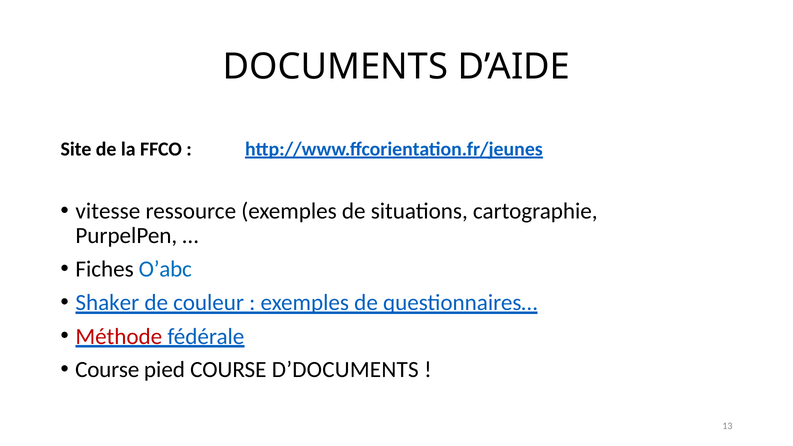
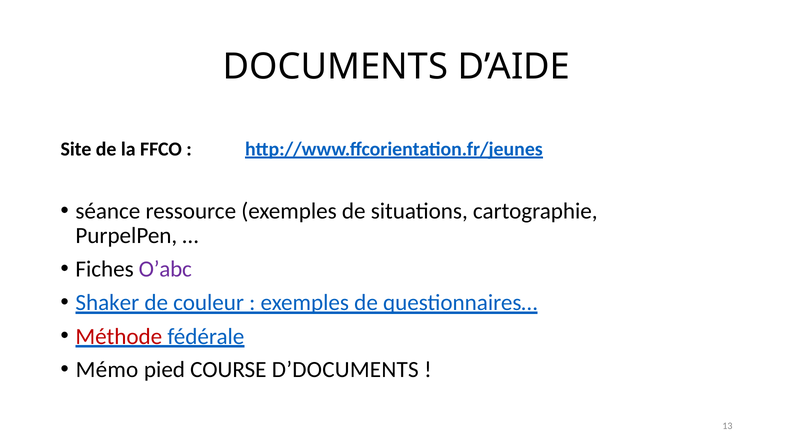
vitesse: vitesse -> séance (108, 211)
O’abc colour: blue -> purple (165, 269)
Course: Course -> Mémo (107, 370)
